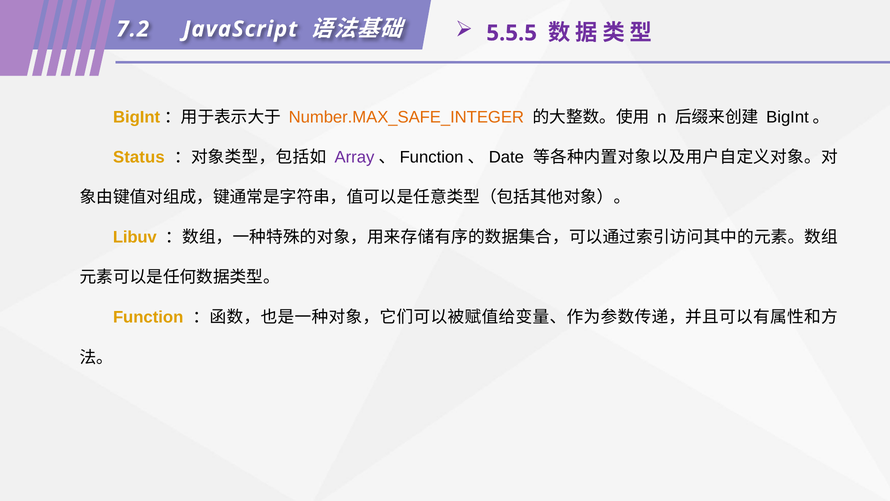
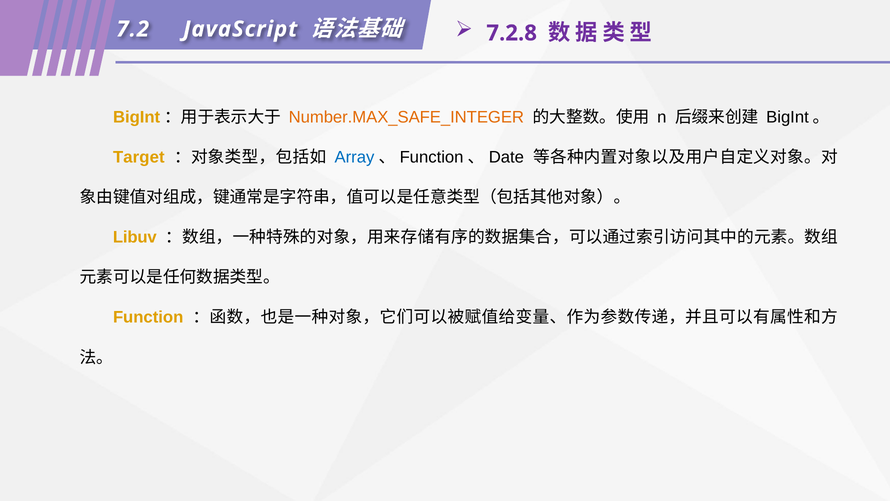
5.5.5: 5.5.5 -> 7.2.8 (512, 33)
Status: Status -> Target (139, 157)
Array colour: purple -> blue (354, 157)
